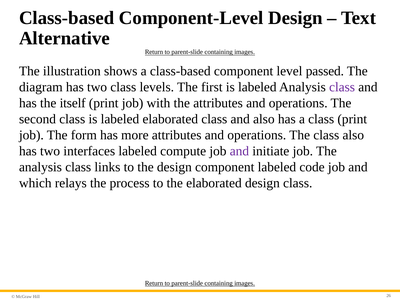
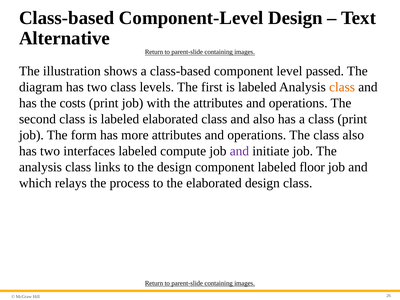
class colour: purple -> orange (342, 87)
itself: itself -> costs (73, 103)
code: code -> floor (312, 167)
